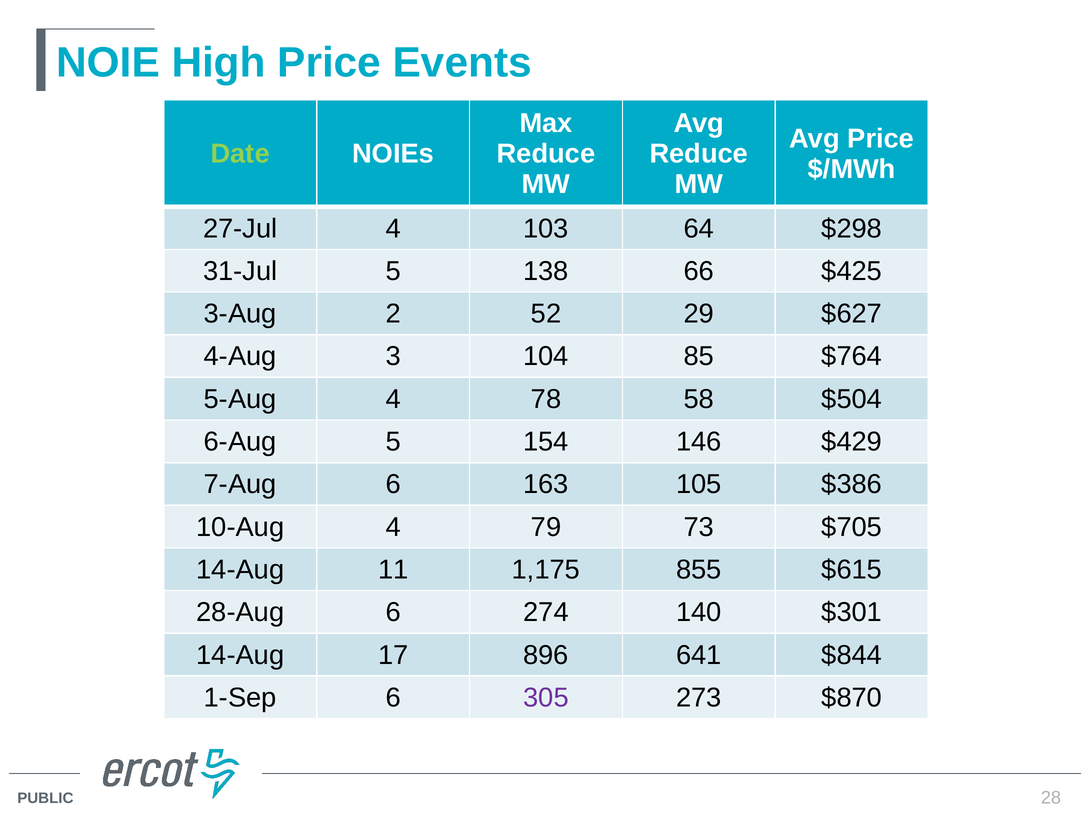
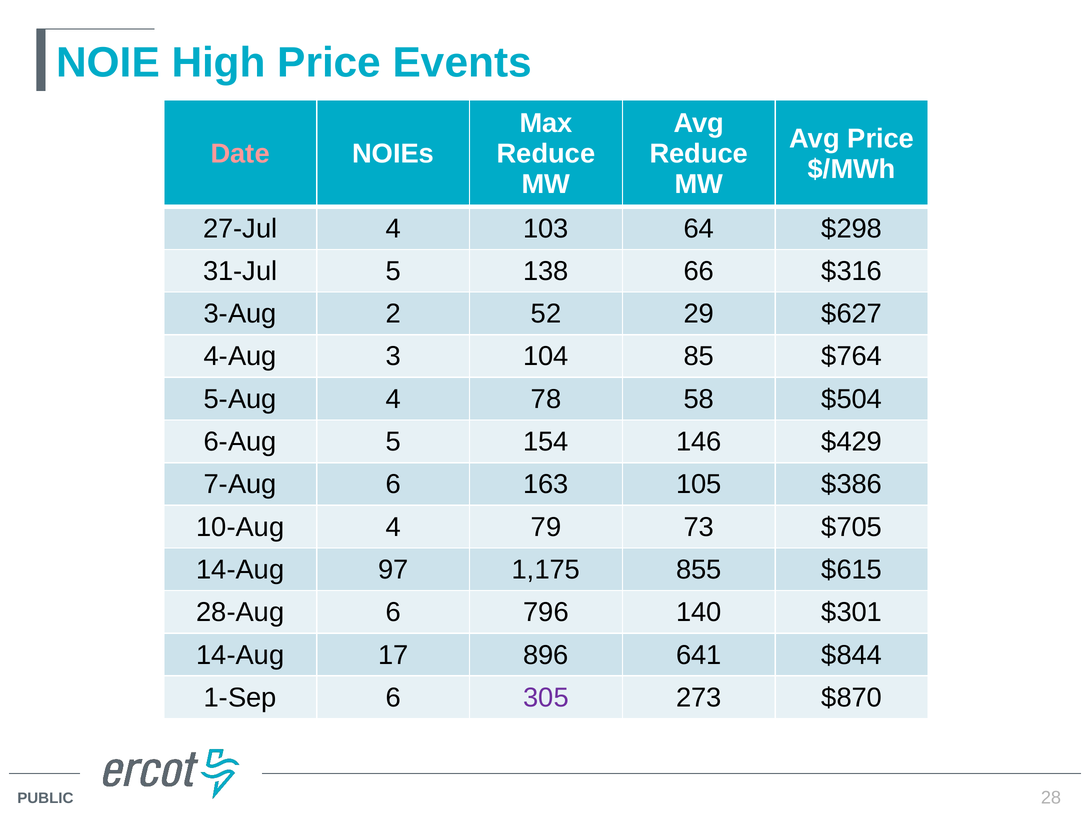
Date colour: light green -> pink (240, 154)
$425: $425 -> $316 (852, 271)
11: 11 -> 97 (393, 570)
274: 274 -> 796 (546, 612)
